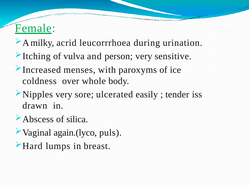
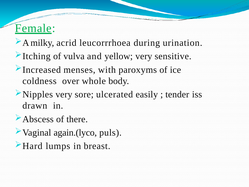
person: person -> yellow (119, 56)
silica: silica -> there (77, 119)
